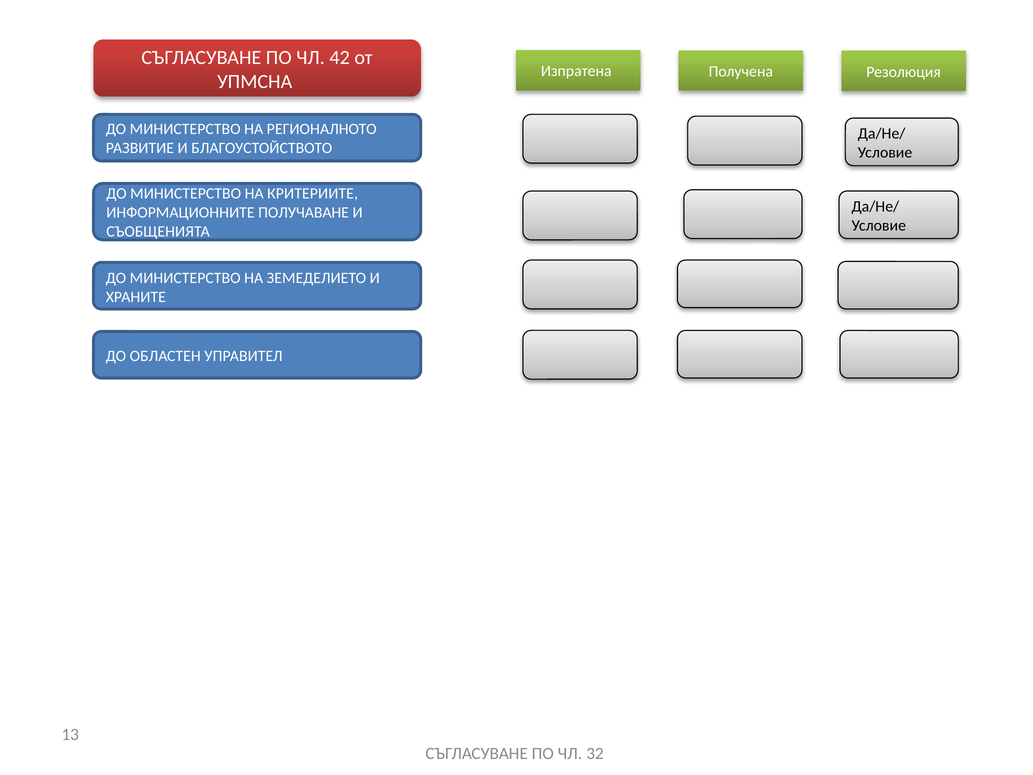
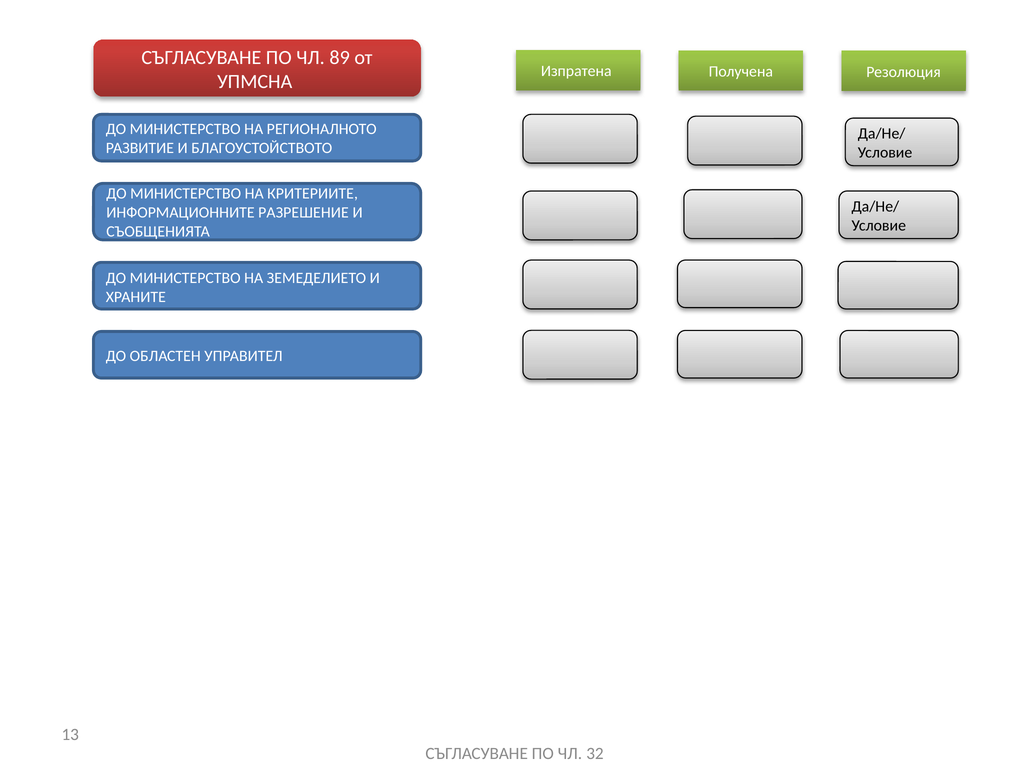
42: 42 -> 89 (340, 58)
ПОЛУЧАВАНЕ: ПОЛУЧАВАНЕ -> РАЗРЕШЕНИЕ (303, 213)
